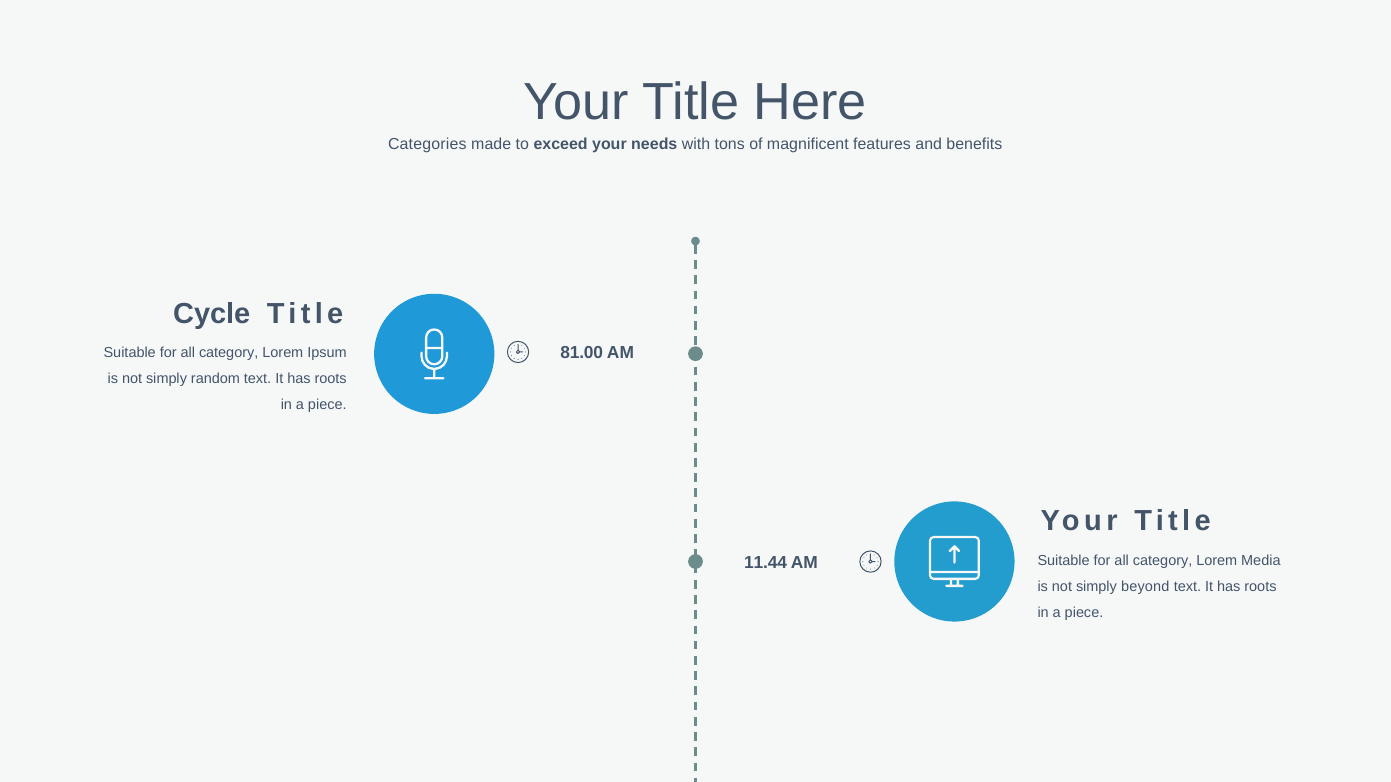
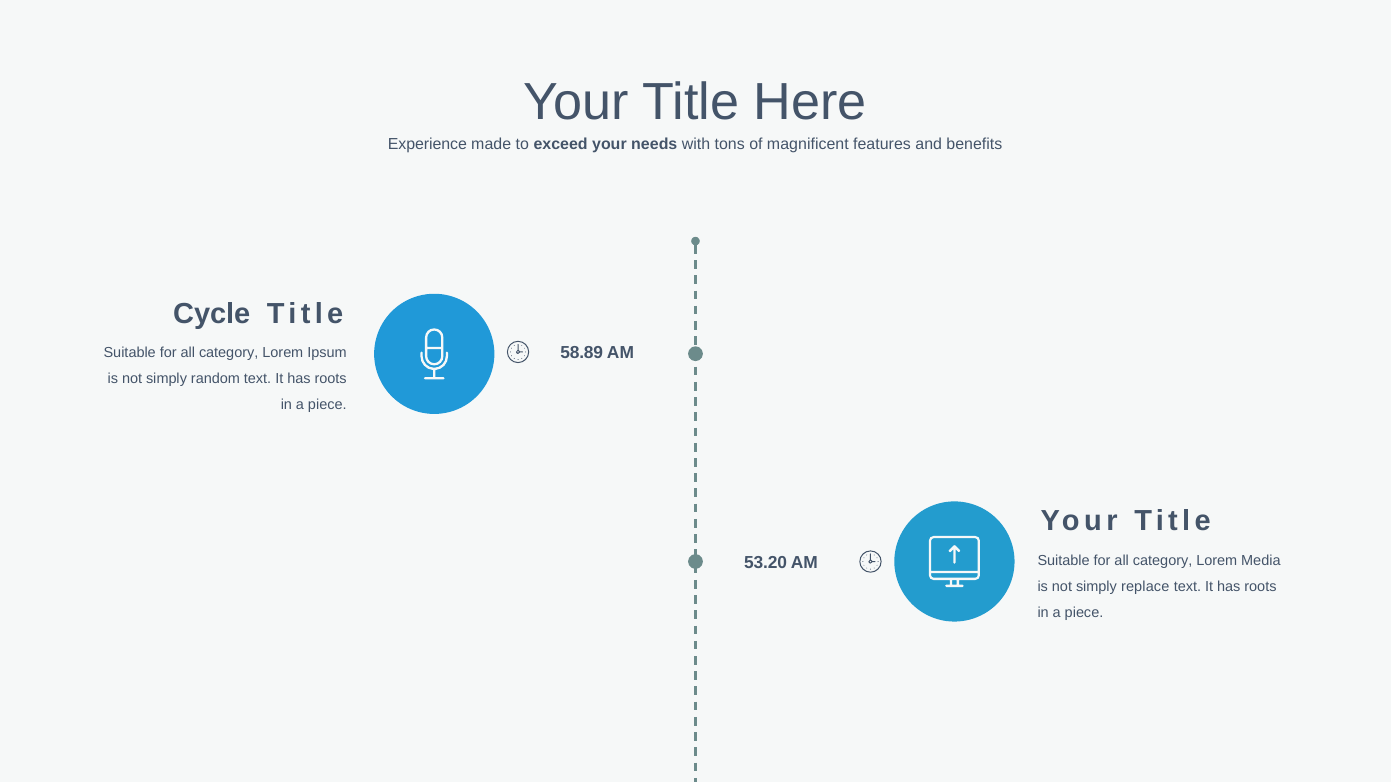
Categories: Categories -> Experience (427, 144)
81.00: 81.00 -> 58.89 (582, 353)
11.44: 11.44 -> 53.20 (766, 563)
beyond: beyond -> replace (1145, 587)
